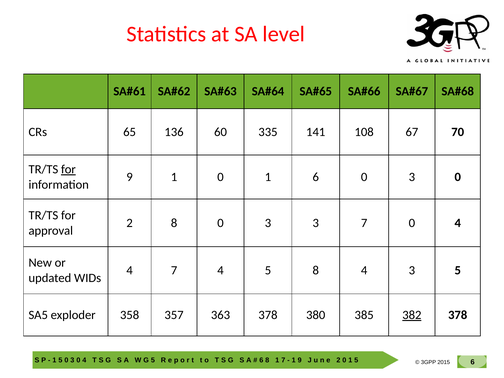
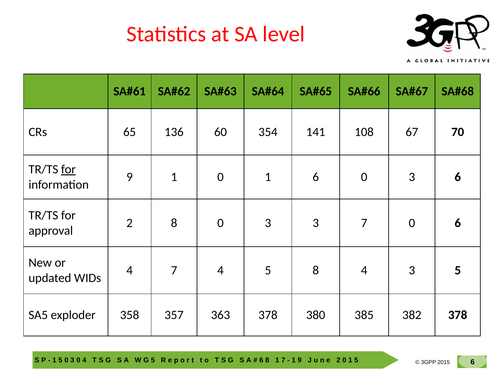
335: 335 -> 354 (268, 132)
6 0 3 0: 0 -> 6 (458, 177)
7 0 4: 4 -> 6 (458, 223)
382 underline: present -> none (412, 315)
